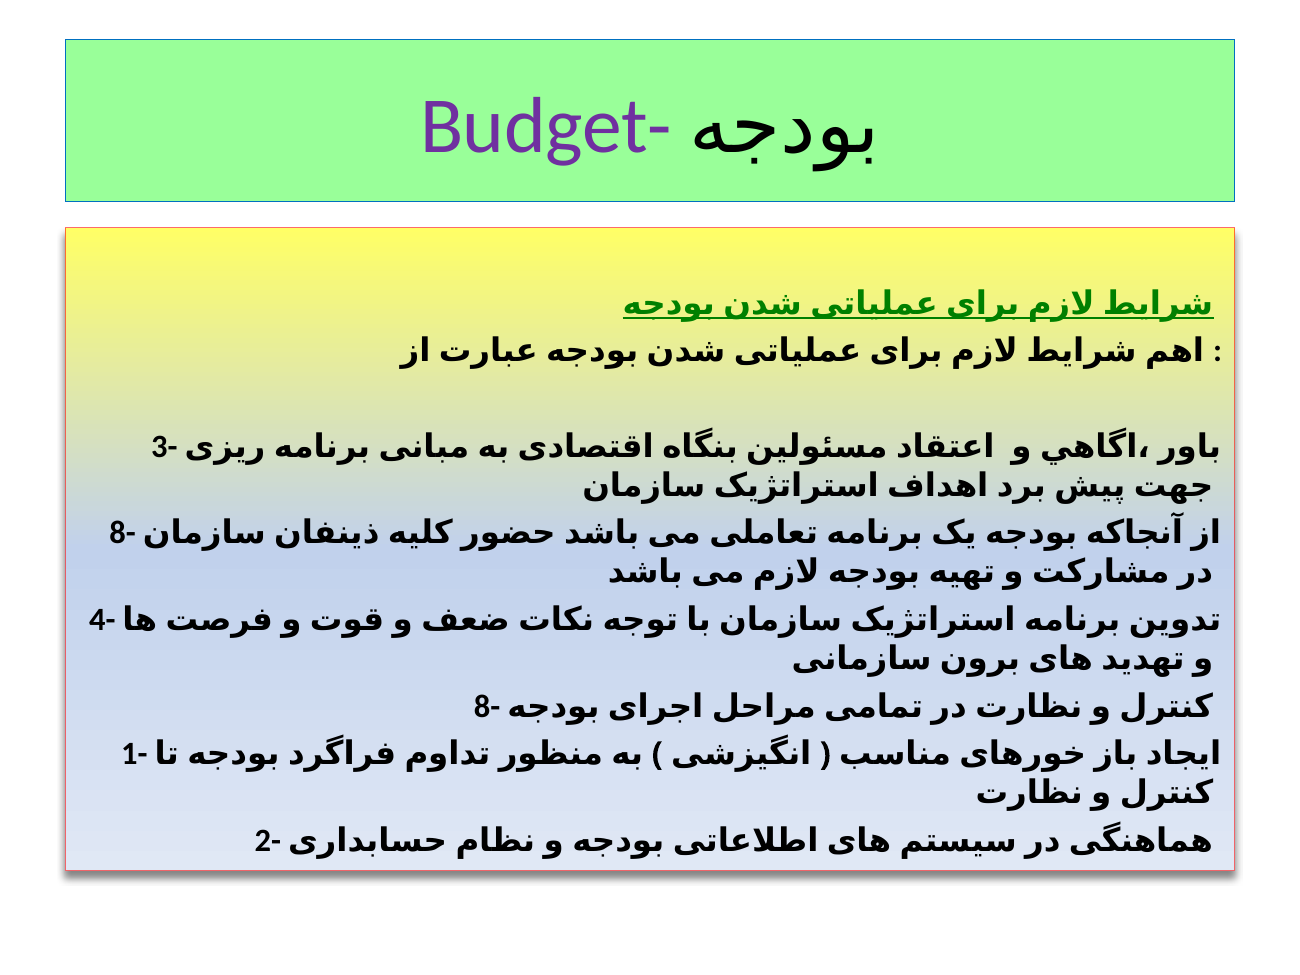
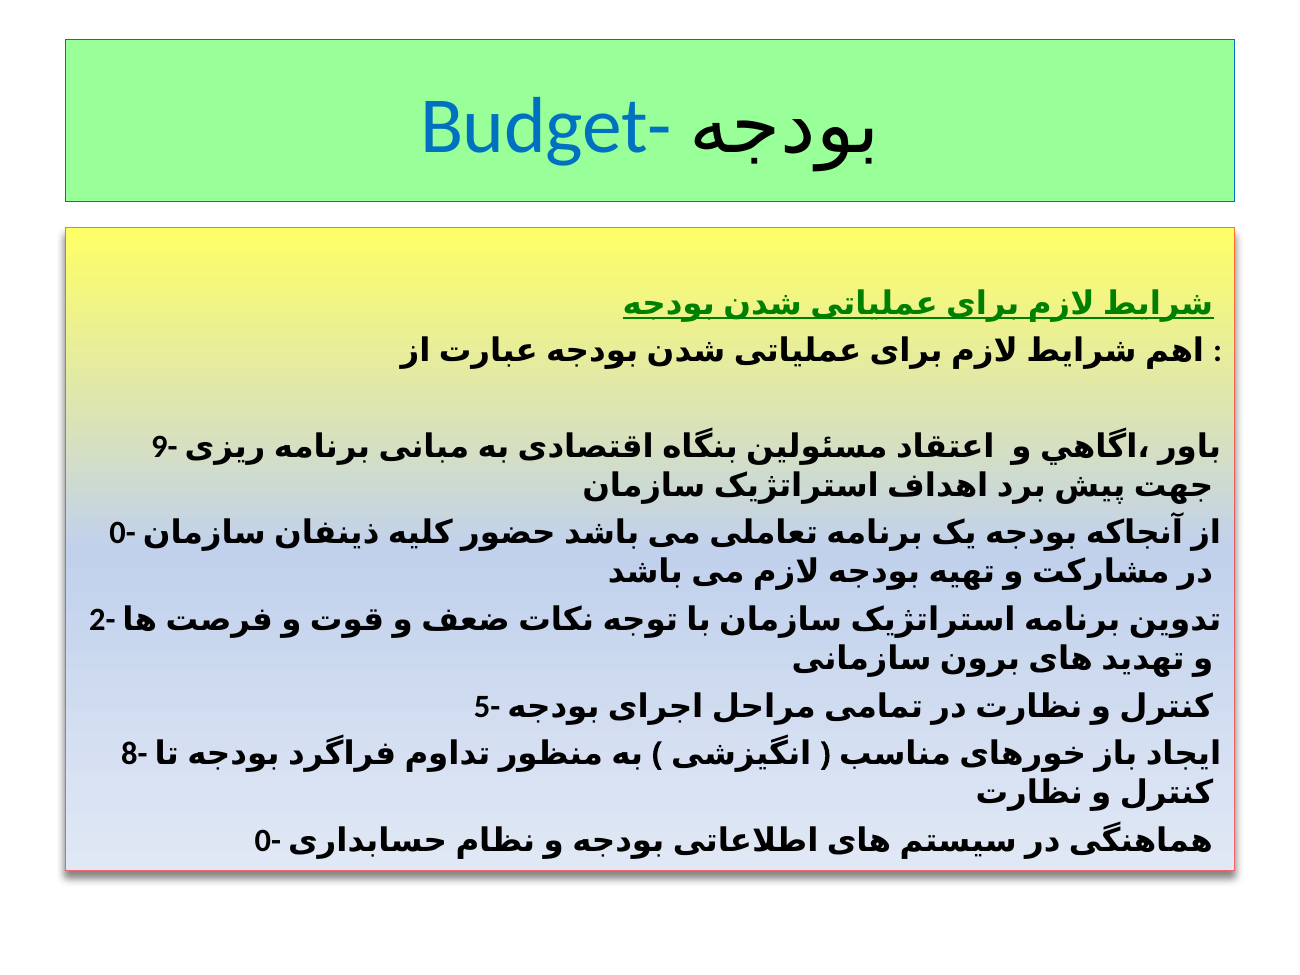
Budget- colour: purple -> blue (546, 126)
3-: 3- -> 9- (164, 446)
8-: 8- -> 0- (123, 533)
4-: 4- -> 2- (102, 620)
8-: 8- -> 5- (487, 706)
1-: 1- -> 8- (134, 754)
2-: 2- -> 0- (268, 841)
